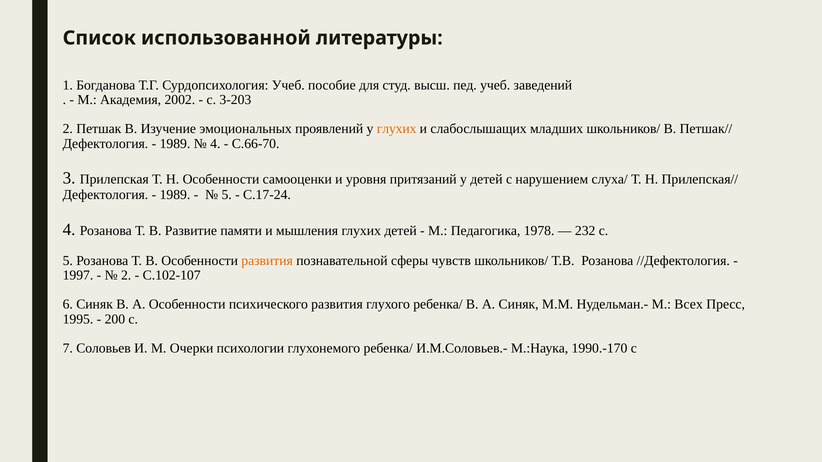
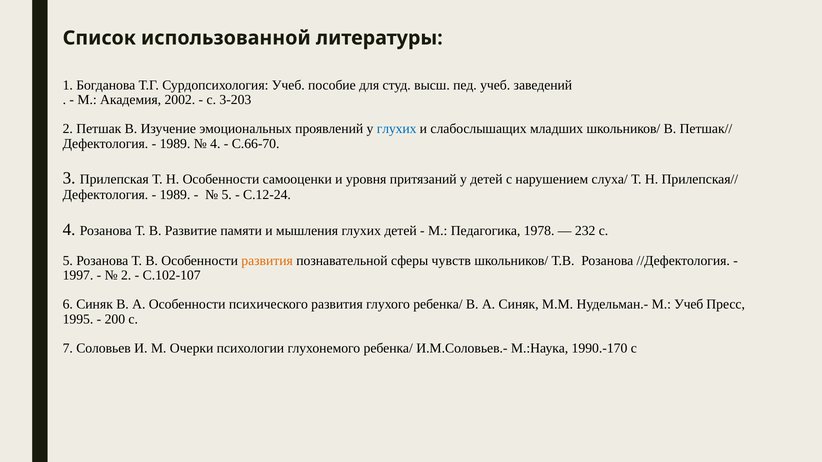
глухих colour: orange -> blue (397, 129)
С.17-24: С.17-24 -> С.12-24 (267, 195)
М Всех: Всех -> Учеб (689, 305)
